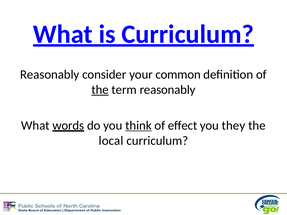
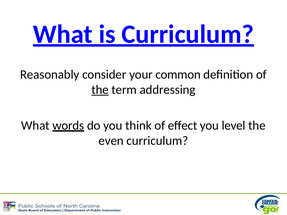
term reasonably: reasonably -> addressing (168, 90)
think underline: present -> none (138, 126)
they: they -> level (234, 126)
local: local -> even (111, 141)
